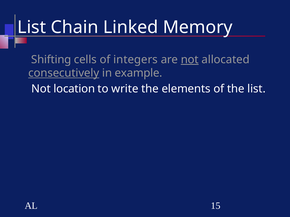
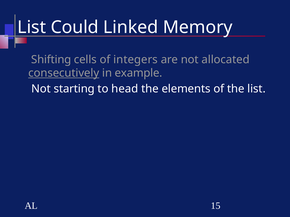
Chain: Chain -> Could (75, 27)
not underline: present -> none (190, 60)
location: location -> starting (74, 89)
write: write -> head (125, 89)
